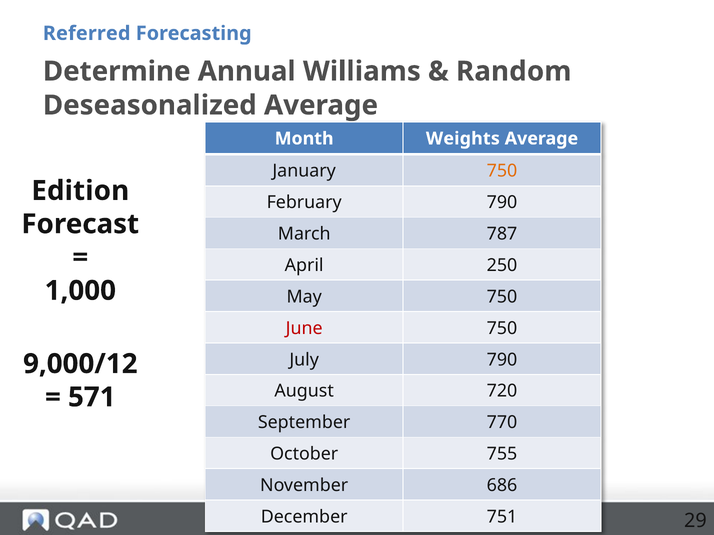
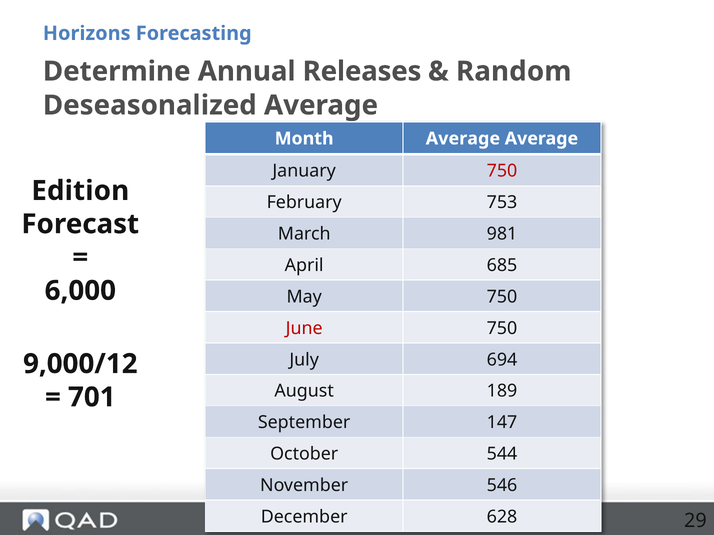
Referred: Referred -> Horizons (87, 33)
Williams: Williams -> Releases (362, 71)
Month Weights: Weights -> Average (463, 139)
750 colour: orange -> red (502, 171)
February 790: 790 -> 753 (502, 203)
787: 787 -> 981 (502, 234)
250: 250 -> 685 (502, 266)
1,000: 1,000 -> 6,000 (80, 291)
July 790: 790 -> 694 (502, 360)
720: 720 -> 189 (502, 391)
571: 571 -> 701 (92, 398)
770: 770 -> 147 (502, 423)
755: 755 -> 544 (502, 454)
686: 686 -> 546 (502, 486)
751: 751 -> 628 (502, 517)
